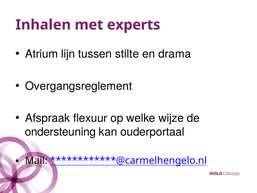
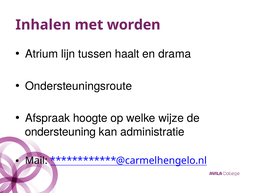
experts: experts -> worden (134, 25)
stilte: stilte -> haalt (127, 54)
Overgangsreglement: Overgangsreglement -> Ondersteuningsroute (79, 86)
flexuur: flexuur -> hoogte (90, 118)
ouderportaal: ouderportaal -> administratie (152, 132)
